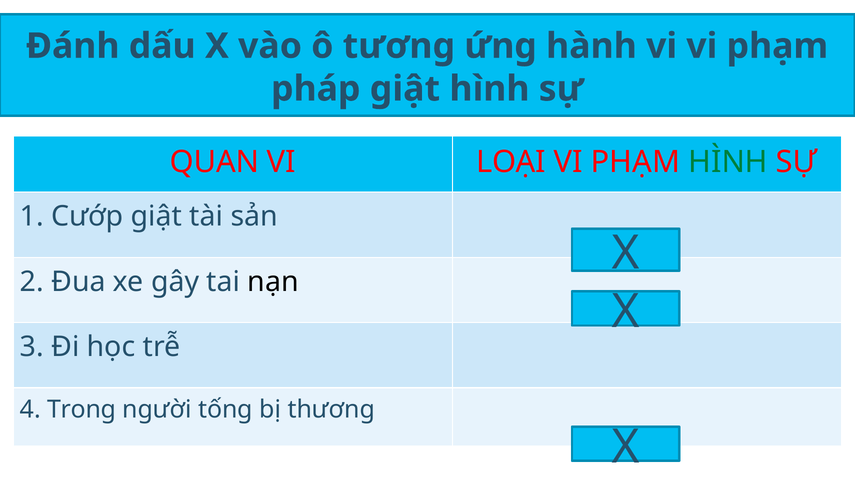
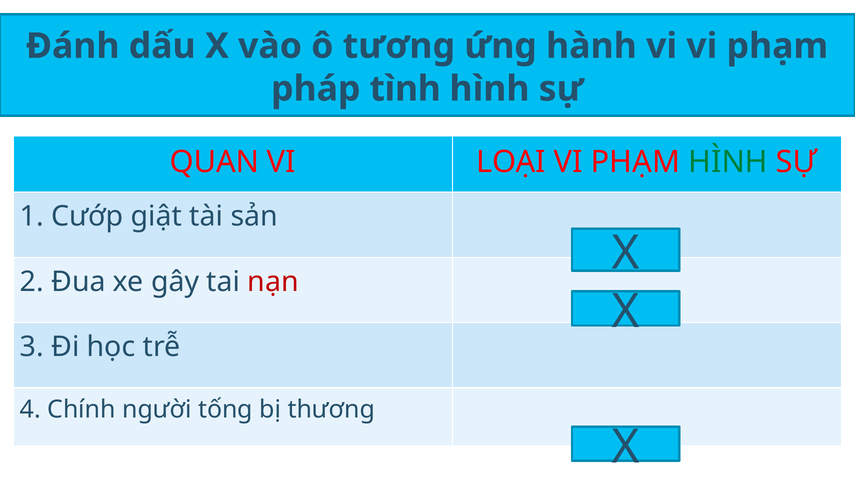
pháp giật: giật -> tình (405, 89)
nạn colour: black -> red (273, 282)
Trong: Trong -> Chính (82, 409)
